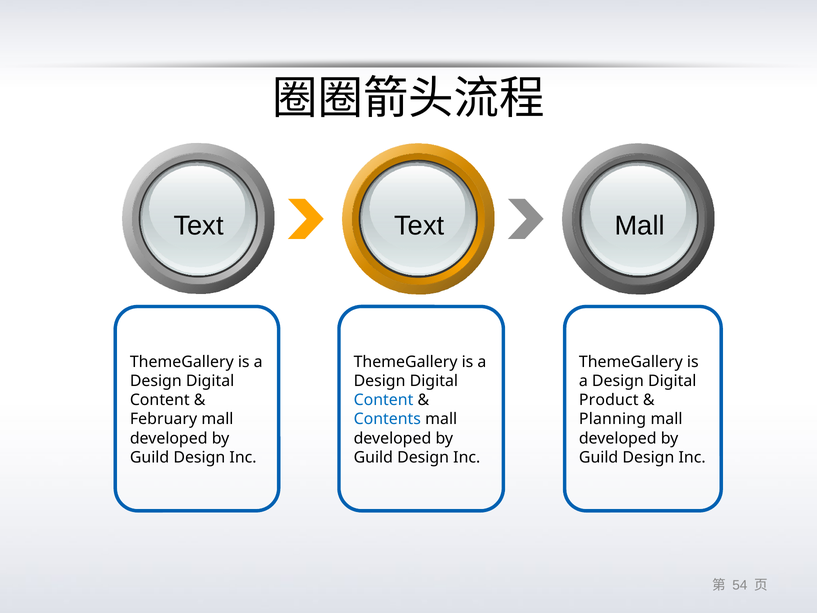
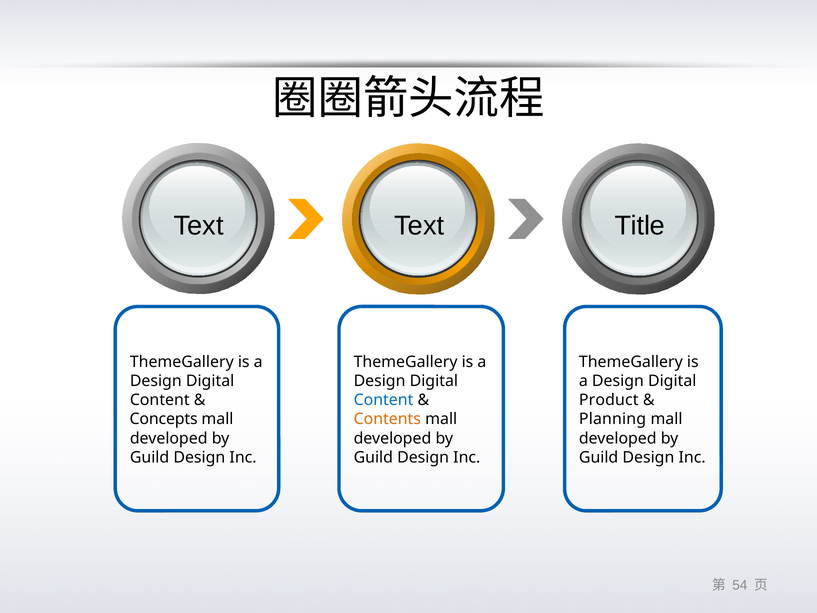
Text Mall: Mall -> Title (640, 226)
February: February -> Concepts (164, 419)
Contents colour: blue -> orange (387, 419)
